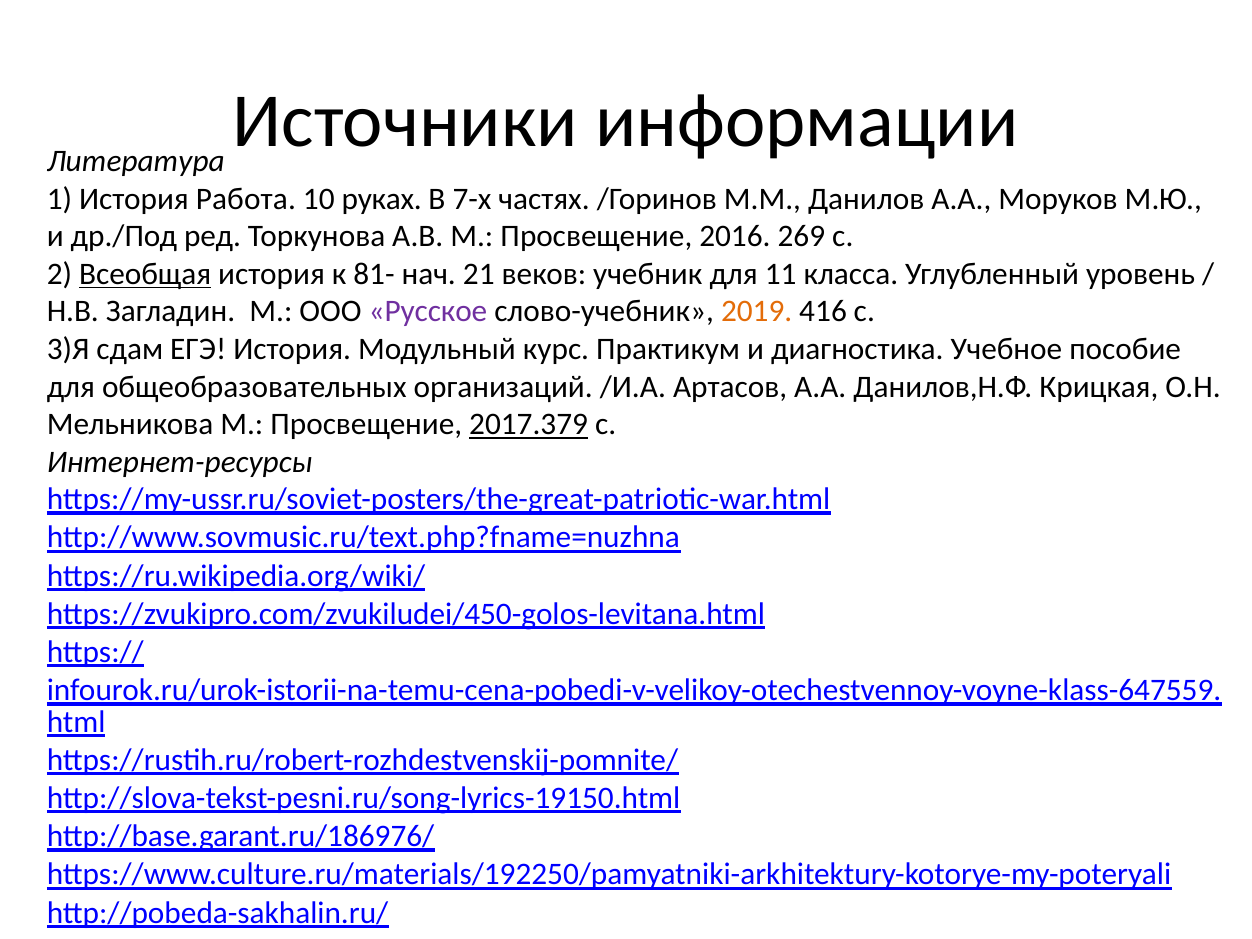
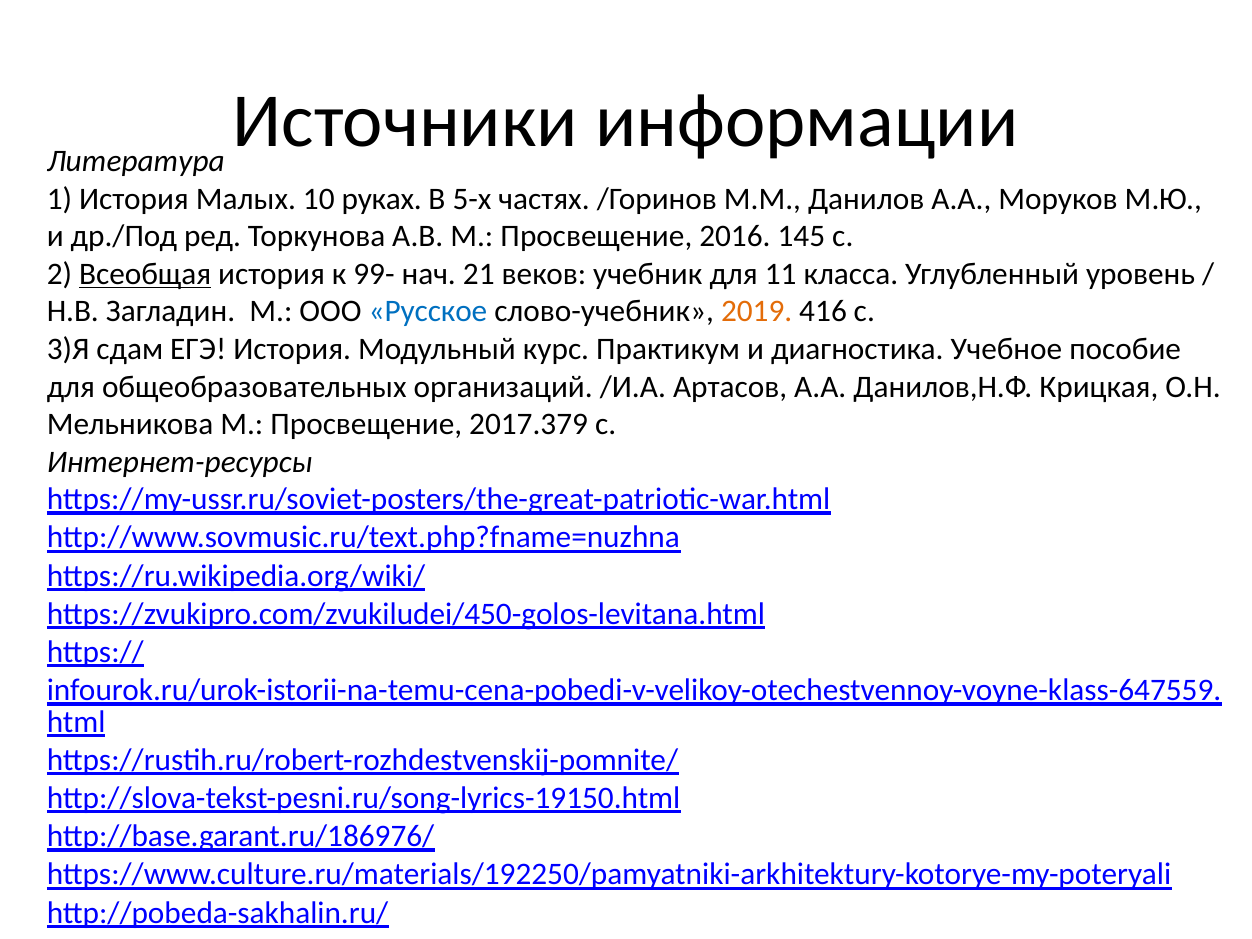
Работа: Работа -> Малых (246, 199)
7-х: 7-х -> 5-х (472, 199)
269: 269 -> 145 (801, 236)
81-: 81- -> 99- (374, 274)
Русское colour: purple -> blue (428, 312)
2017.379 underline: present -> none (529, 424)
